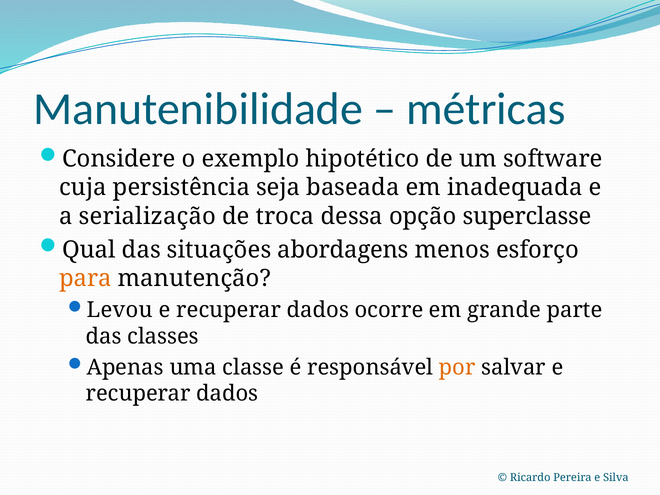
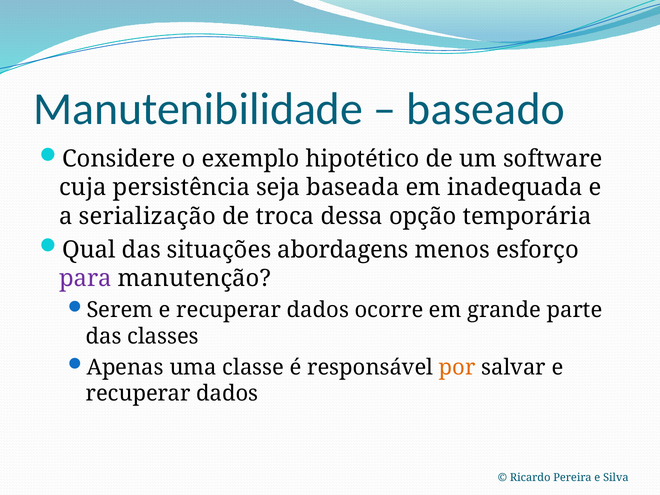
métricas: métricas -> baseado (486, 109)
superclasse: superclasse -> temporária (527, 216)
para colour: orange -> purple (85, 278)
Levou: Levou -> Serem (120, 310)
